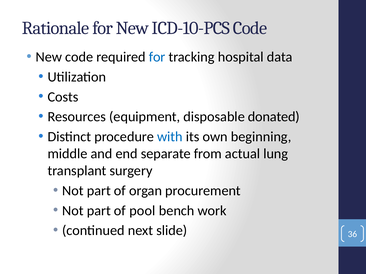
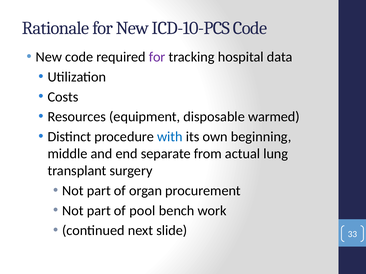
for colour: blue -> purple (157, 57)
donated: donated -> warmed (274, 117)
36: 36 -> 33 (352, 235)
